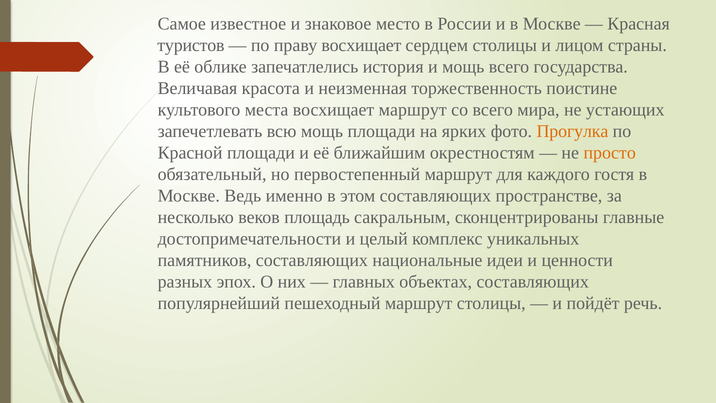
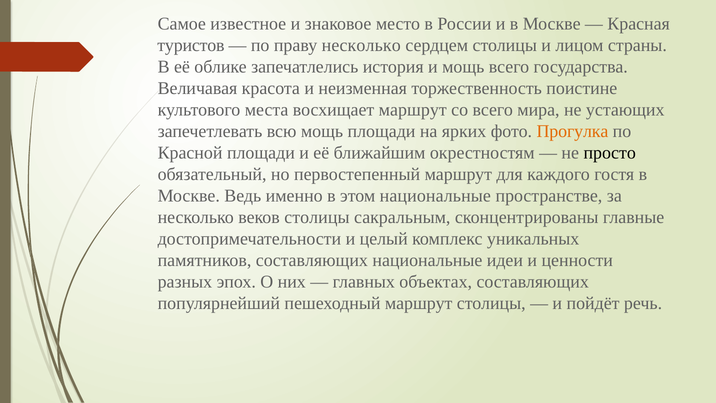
праву восхищает: восхищает -> несколько (361, 45)
просто colour: orange -> black (610, 153)
этом составляющих: составляющих -> национальные (435, 196)
веков площадь: площадь -> столицы (317, 217)
